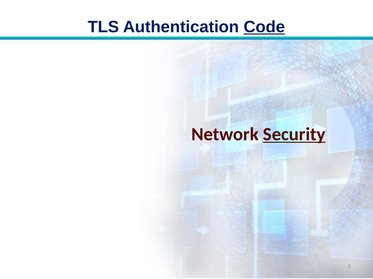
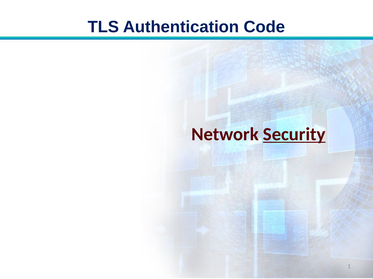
Code underline: present -> none (264, 27)
